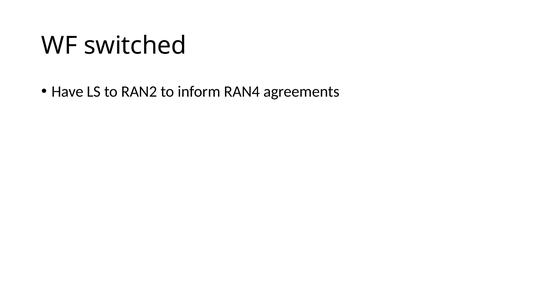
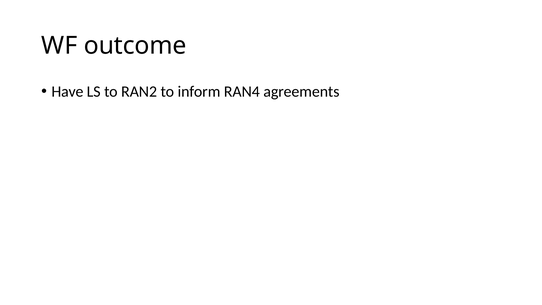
switched: switched -> outcome (135, 46)
